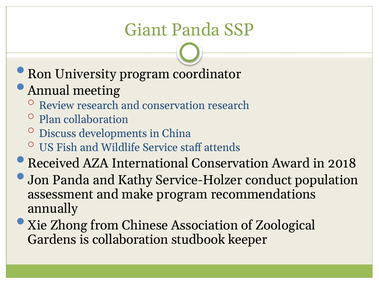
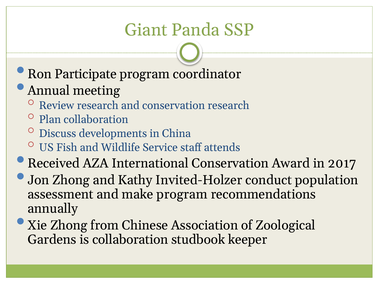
University: University -> Participate (86, 74)
2018: 2018 -> 2017 (342, 164)
Jon Panda: Panda -> Zhong (71, 180)
Service-Holzer: Service-Holzer -> Invited-Holzer (199, 180)
